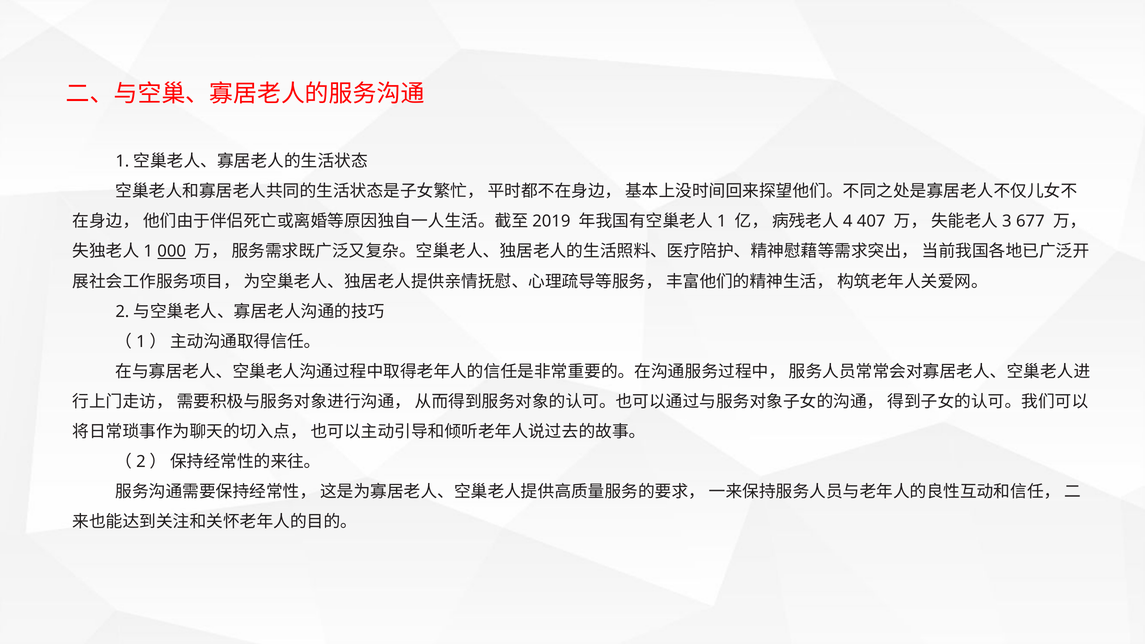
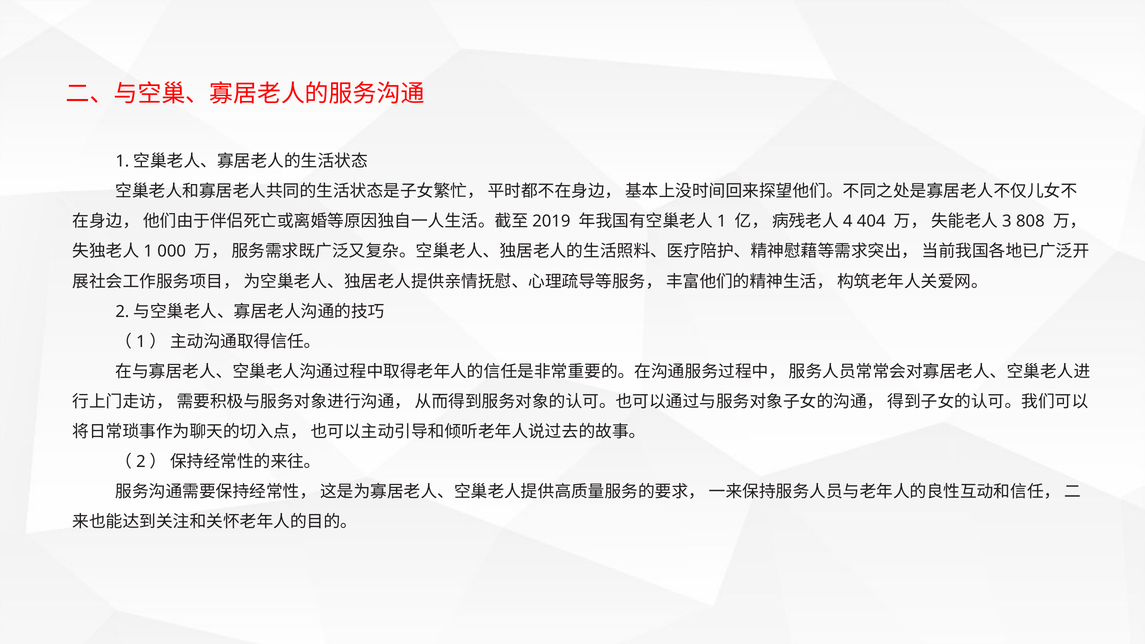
407: 407 -> 404 (871, 221)
677: 677 -> 808 (1030, 221)
000 underline: present -> none (172, 252)
